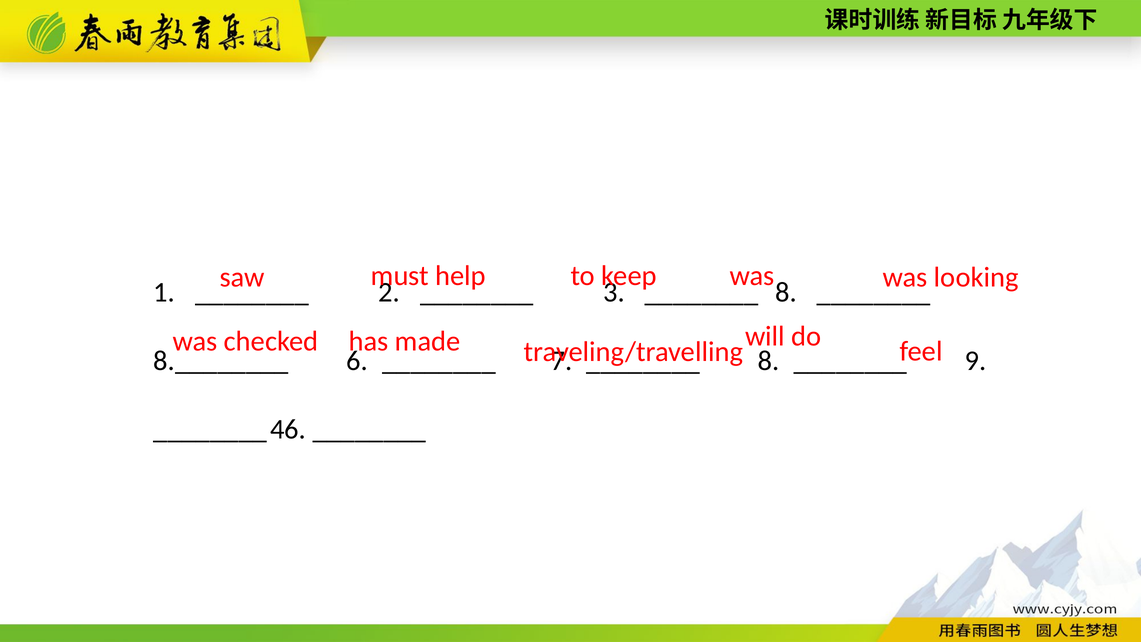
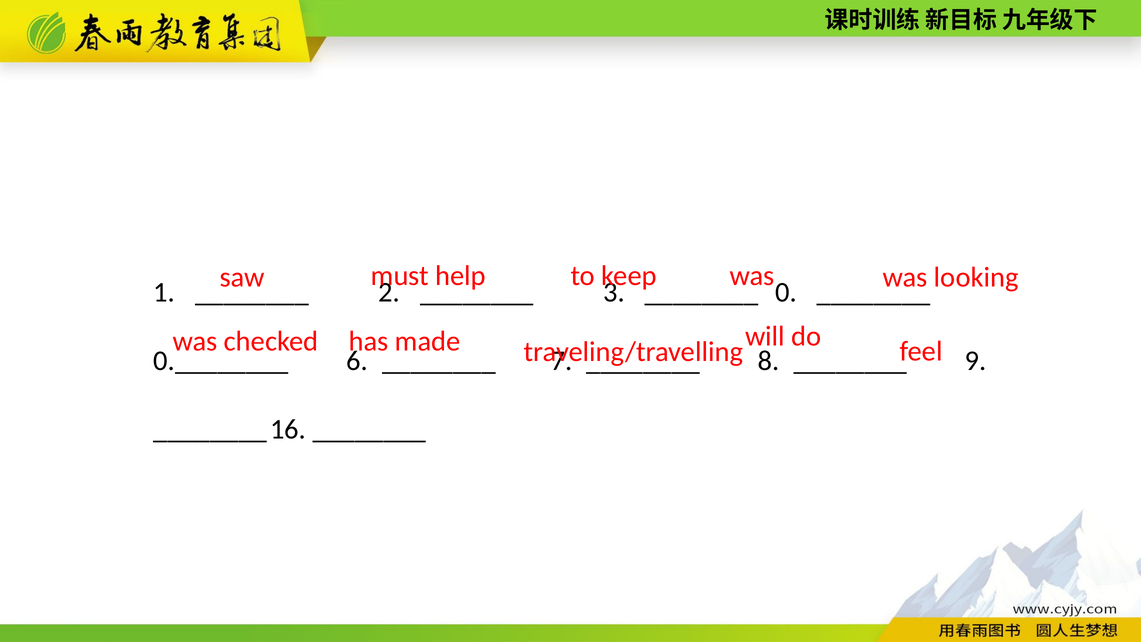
8: 8 -> 0 (786, 292)
8.________: 8.________ -> 0.________ (221, 361)
46: 46 -> 16 (288, 429)
